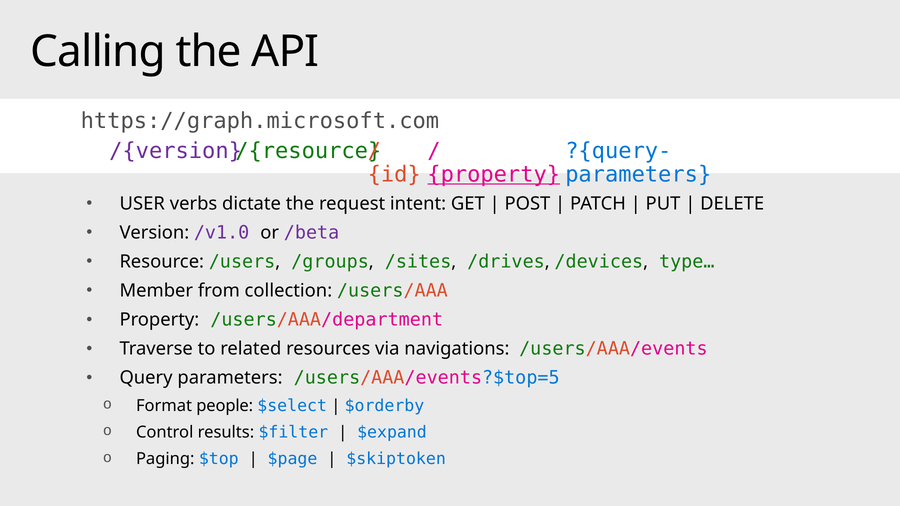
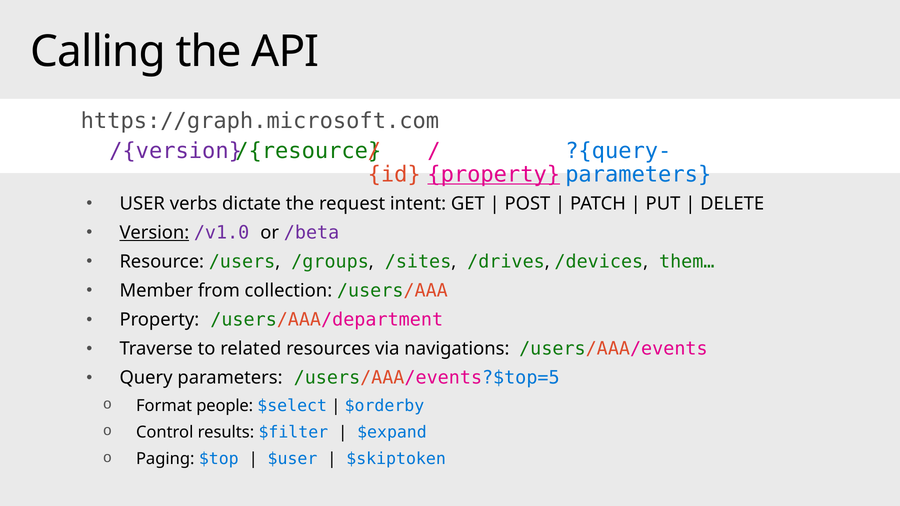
Version underline: none -> present (154, 233)
type…: type… -> them… (687, 262)
$page: $page -> $user (292, 459)
